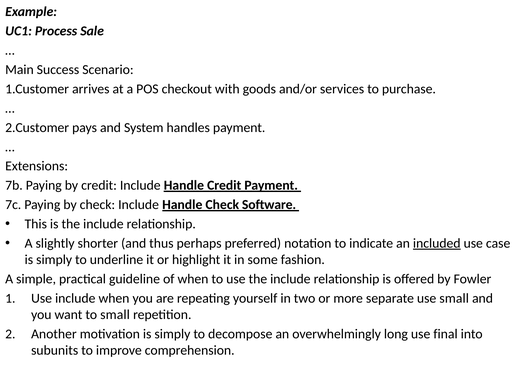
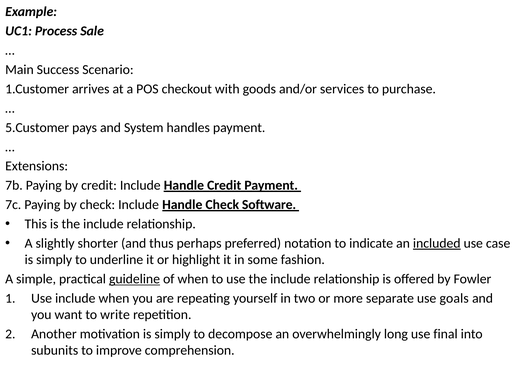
2.Customer: 2.Customer -> 5.Customer (37, 128)
guideline underline: none -> present (134, 279)
use small: small -> goals (454, 299)
to small: small -> write (115, 315)
